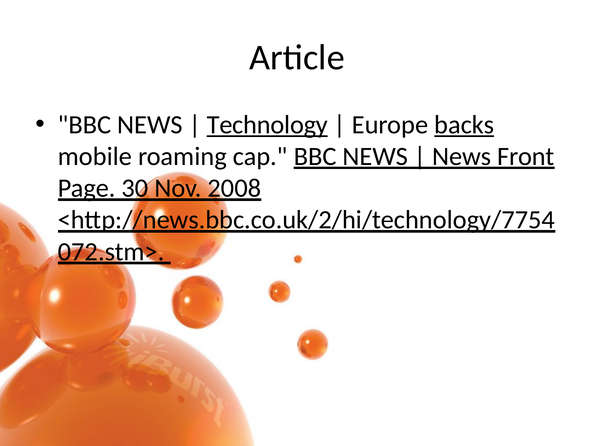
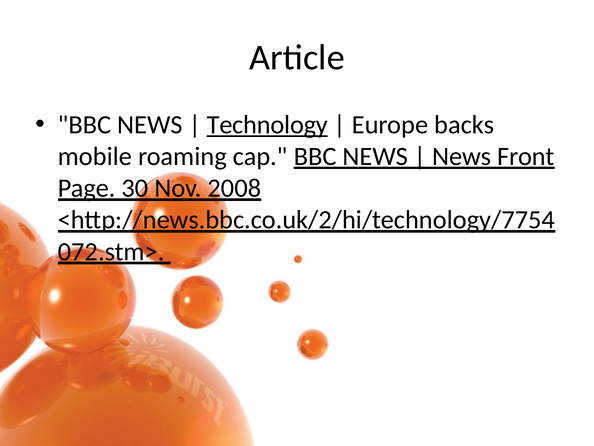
backs underline: present -> none (464, 125)
